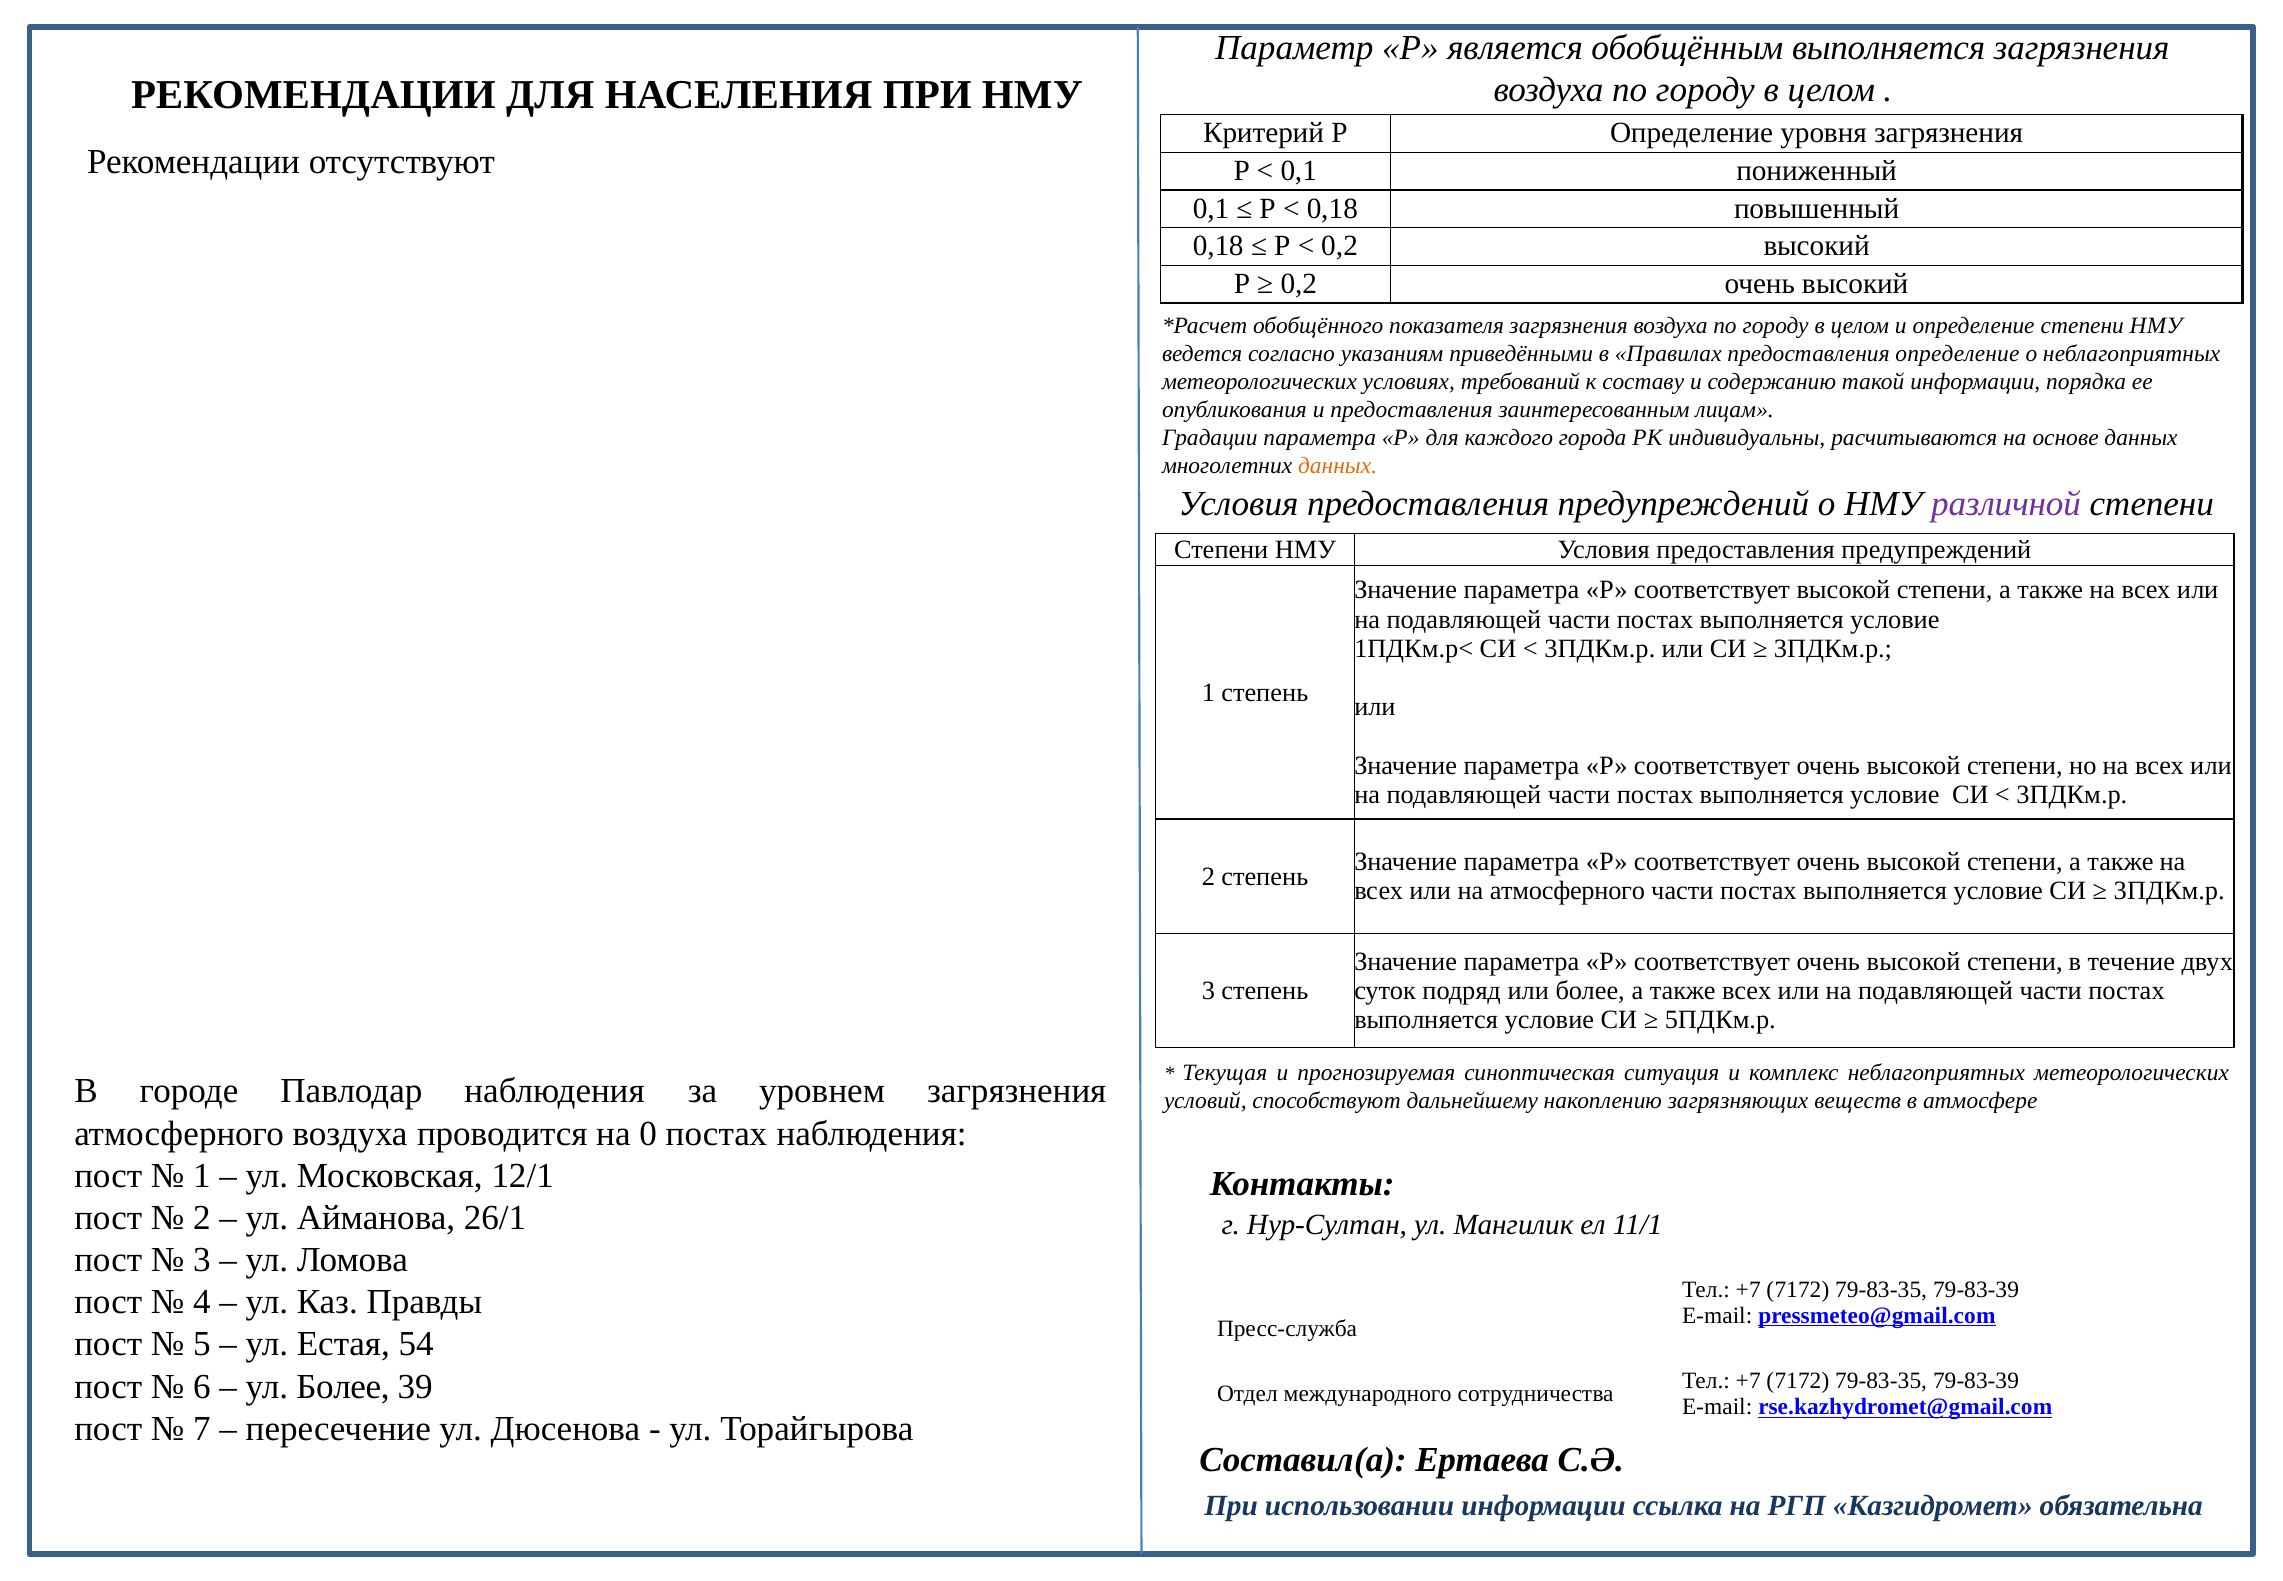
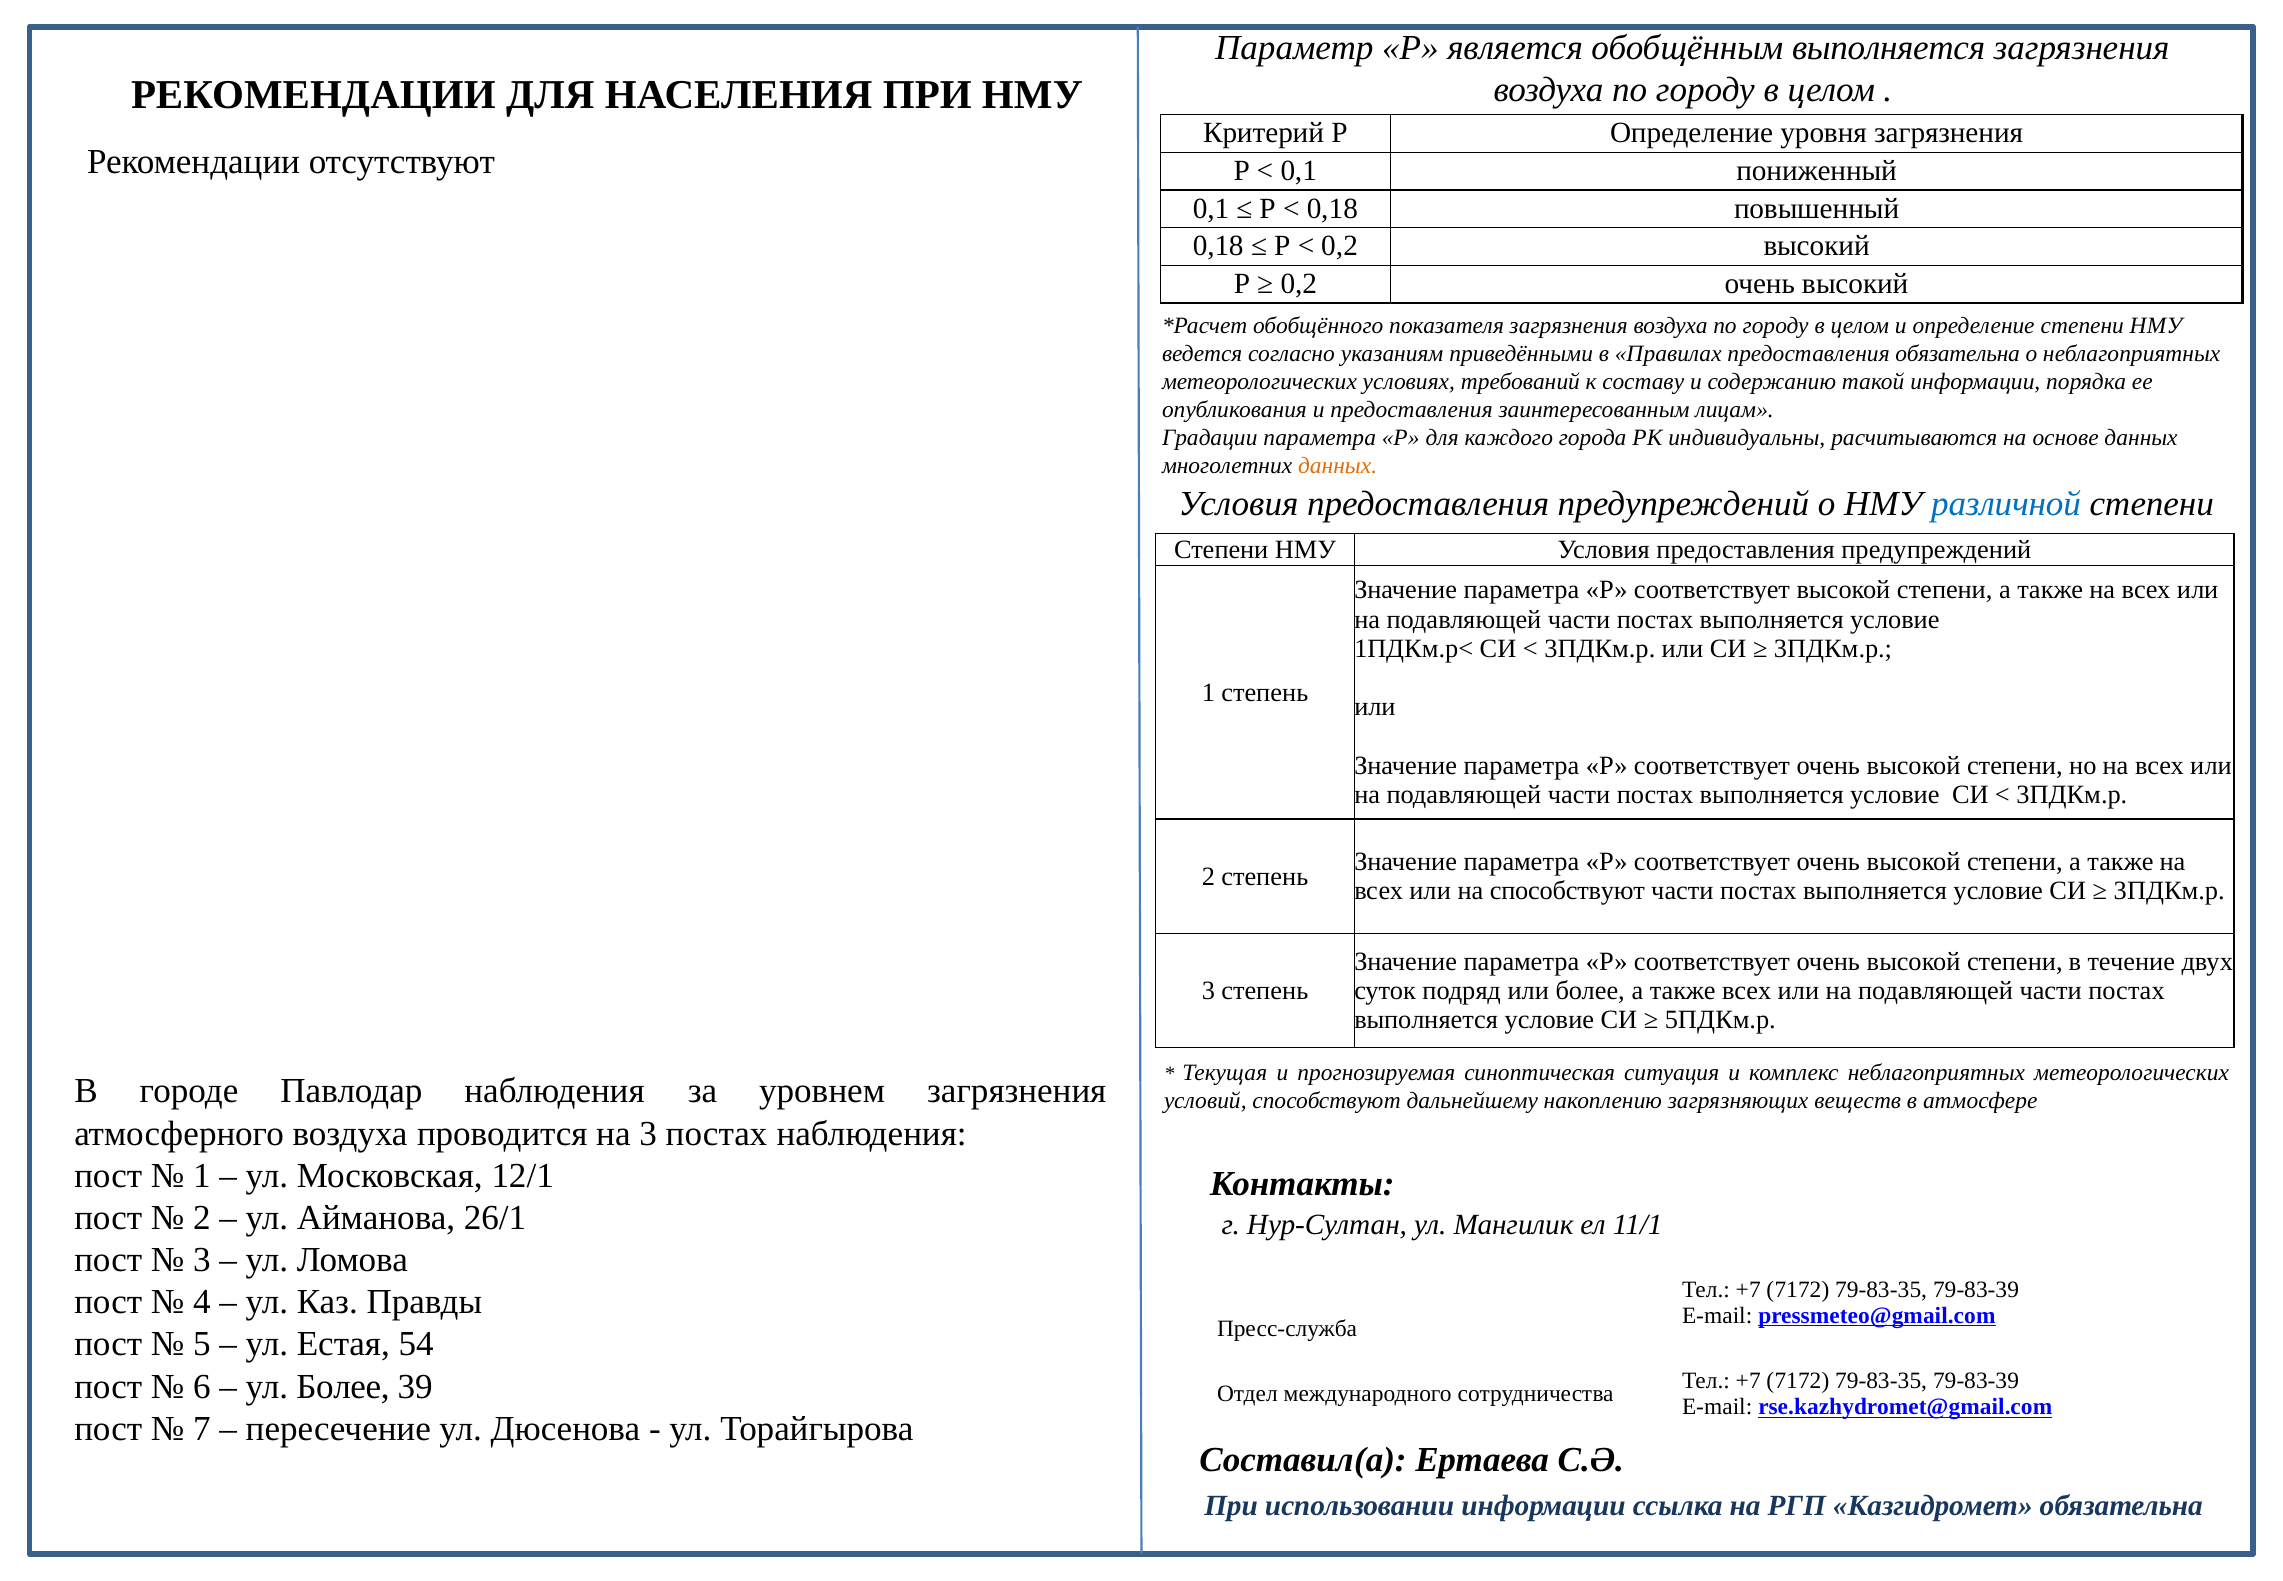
предоставления определение: определение -> обязательна (1958, 354)
различной colour: purple -> blue (2006, 503)
на атмосферного: атмосферного -> способствуют (1567, 891)
на 0: 0 -> 3 (648, 1133)
